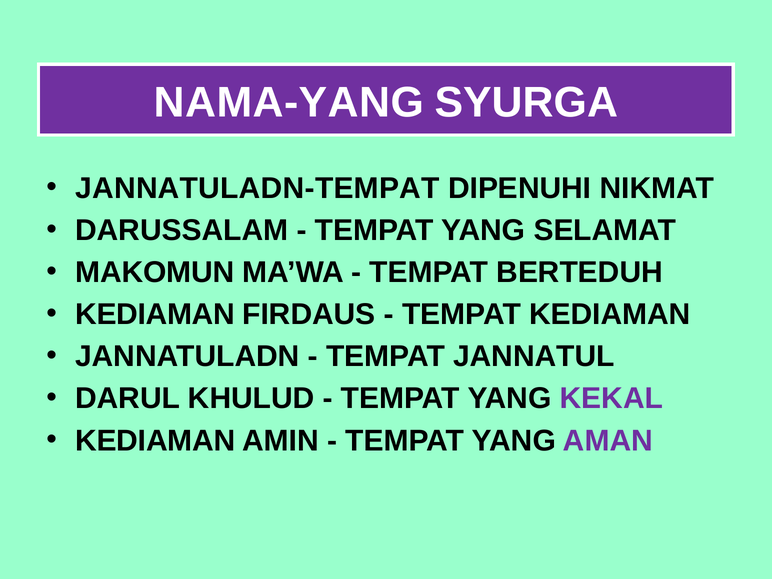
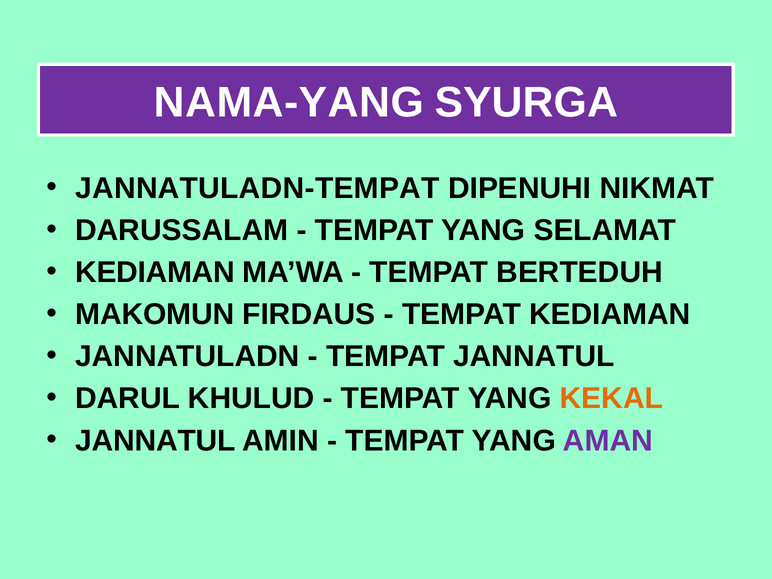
MAKOMUN: MAKOMUN -> KEDIAMAN (155, 272)
KEDIAMAN: KEDIAMAN -> MAKOMUN (155, 314)
KEKAL colour: purple -> orange (611, 399)
KEDIAMAN: KEDIAMAN -> JANNATUL (155, 441)
